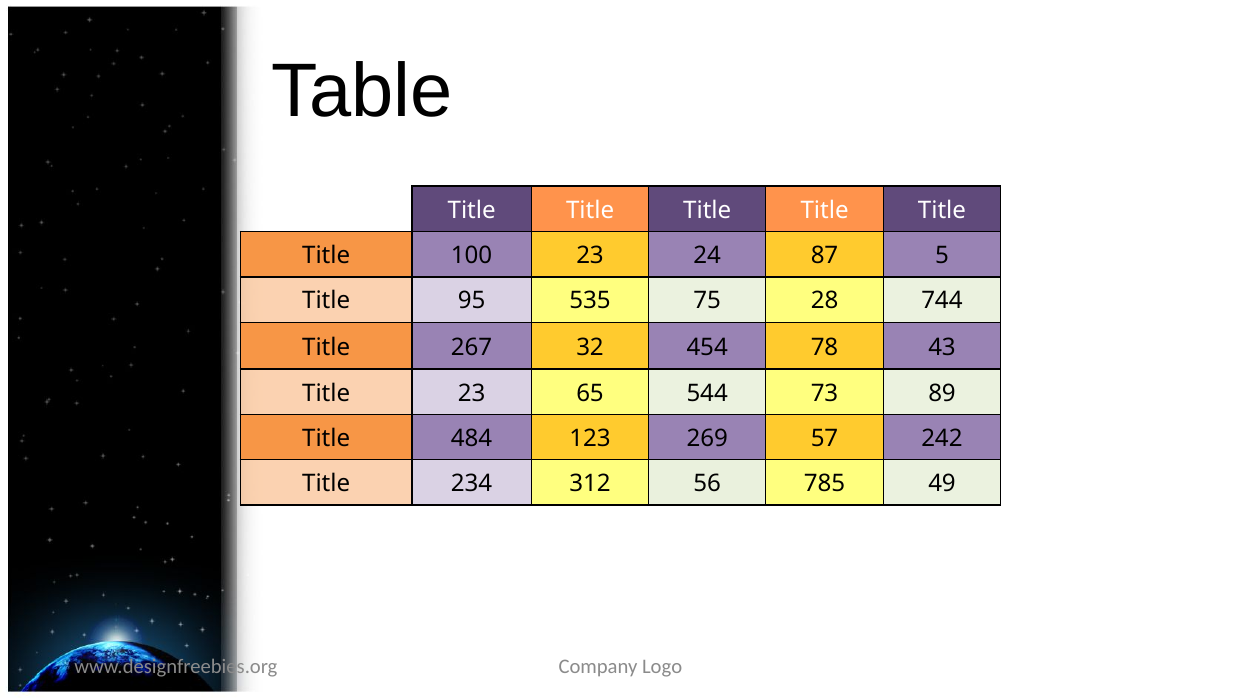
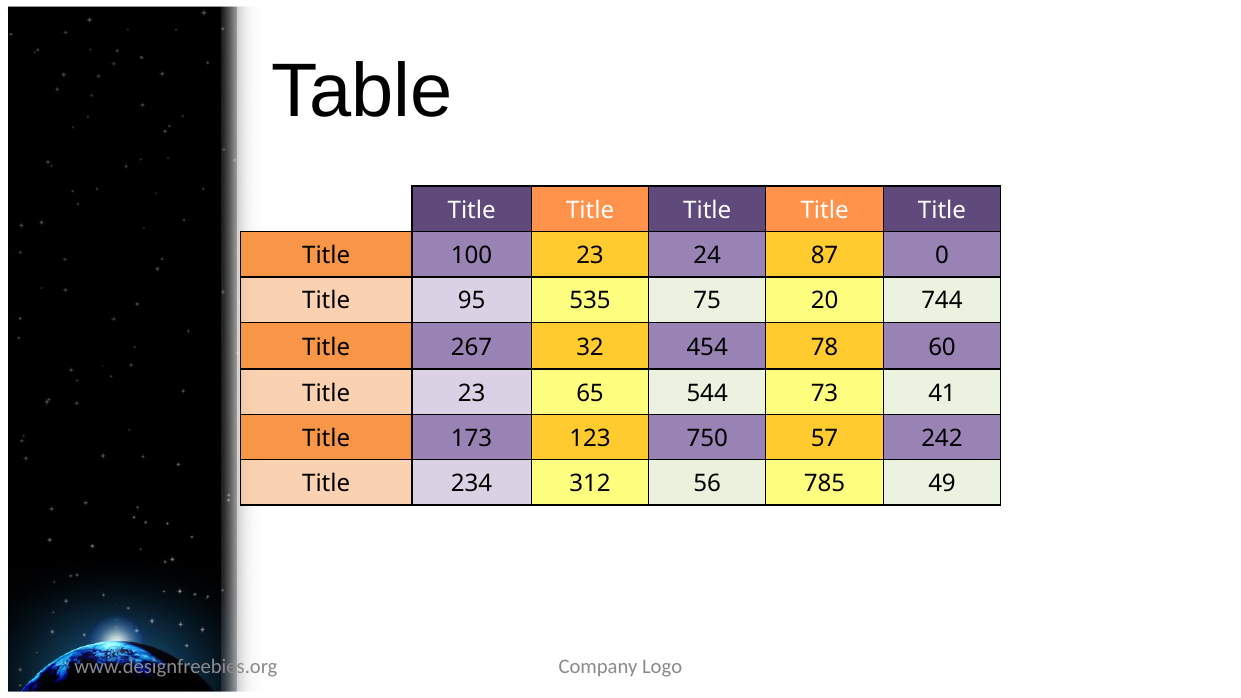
5: 5 -> 0 (942, 256)
28: 28 -> 20 (825, 301)
43: 43 -> 60 (942, 347)
89: 89 -> 41 (942, 393)
484: 484 -> 173 (472, 439)
269: 269 -> 750 (707, 439)
